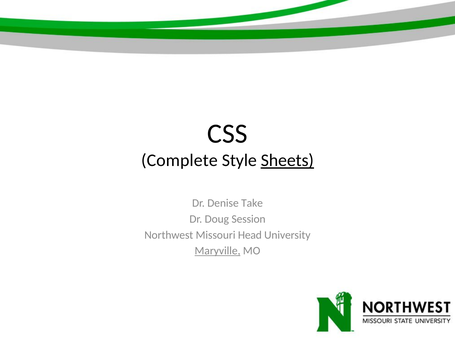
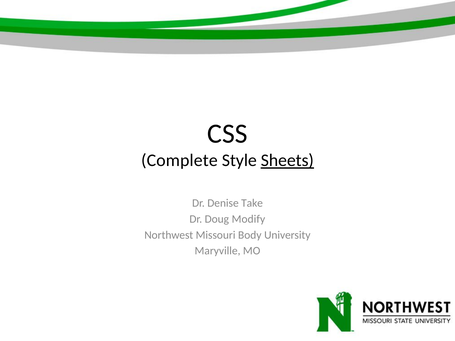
Session: Session -> Modify (248, 219)
Head: Head -> Body (250, 235)
Maryville underline: present -> none (218, 251)
